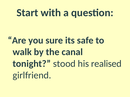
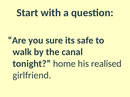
stood: stood -> home (64, 64)
